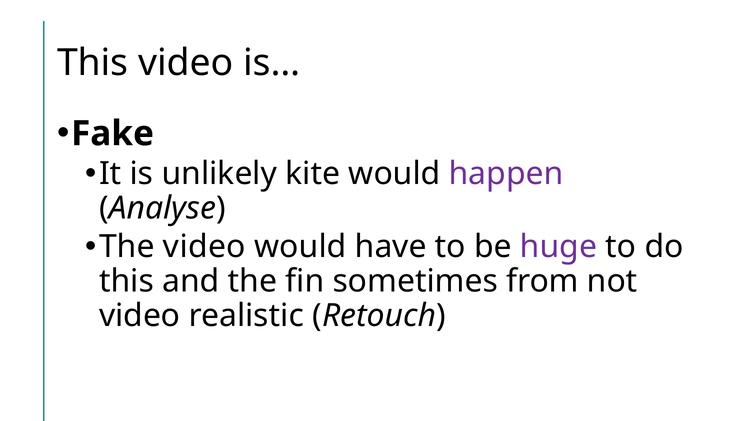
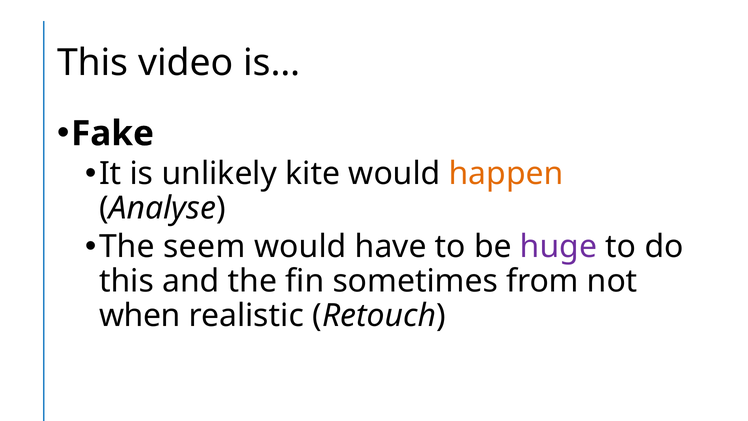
happen colour: purple -> orange (506, 174)
The video: video -> seem (204, 247)
video: video -> when (140, 316)
